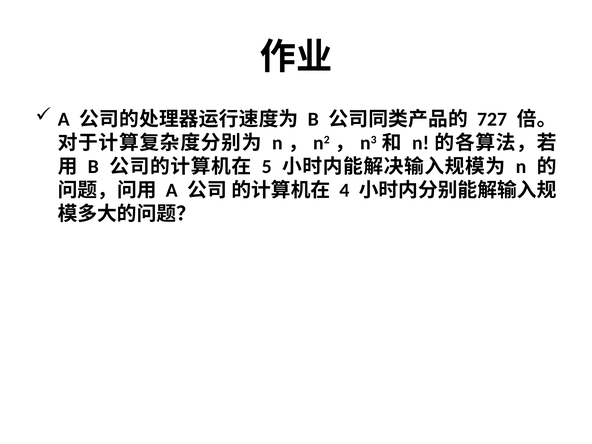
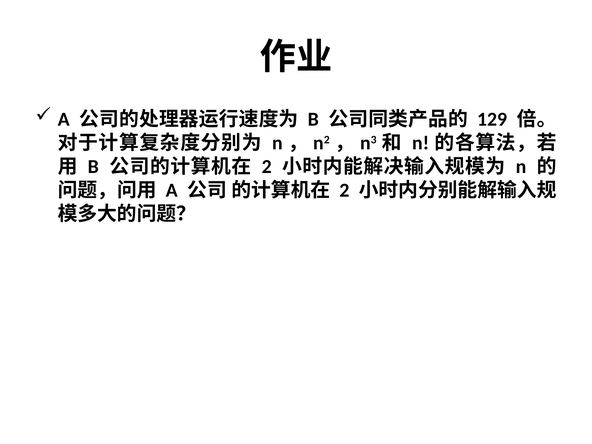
727: 727 -> 129 (492, 119)
5: 5 -> 2 (267, 167)
4: 4 -> 2 (344, 190)
